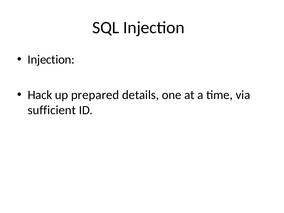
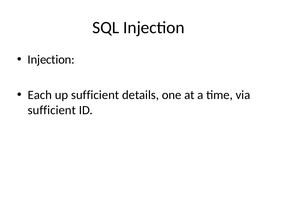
Hack: Hack -> Each (40, 95)
up prepared: prepared -> sufficient (95, 95)
